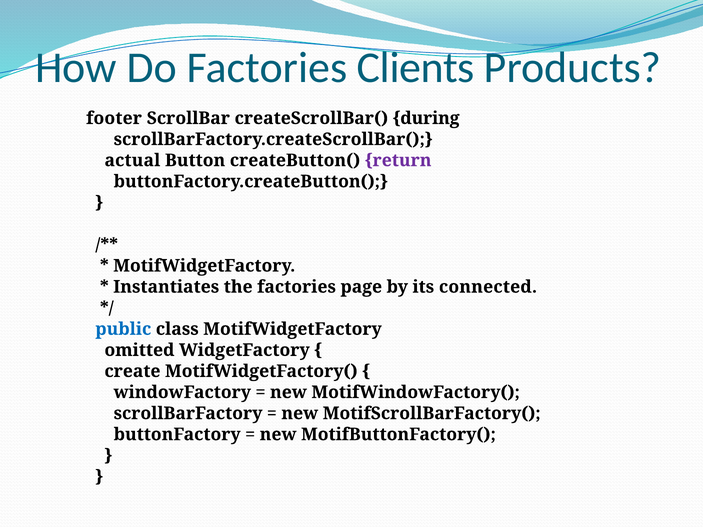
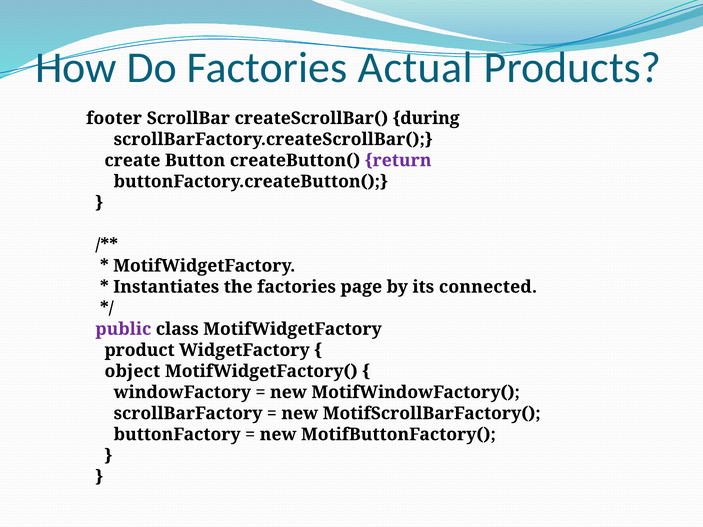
Clients: Clients -> Actual (415, 68)
actual: actual -> create (132, 160)
public colour: blue -> purple (123, 329)
omitted: omitted -> product (140, 350)
create: create -> object (132, 371)
